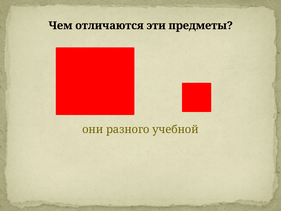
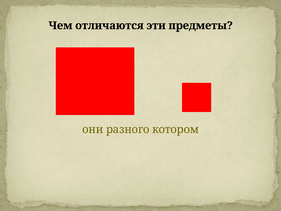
учебной: учебной -> котором (176, 129)
